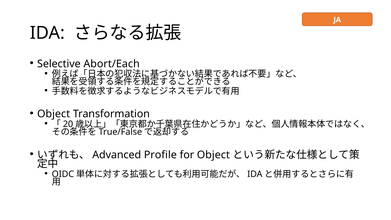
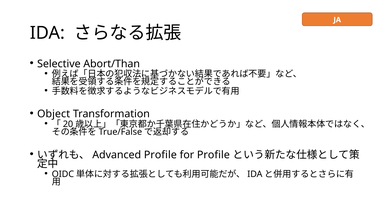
Abort/Each: Abort/Each -> Abort/Than (112, 64)
for Object: Object -> Profile (213, 155)
